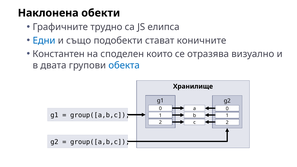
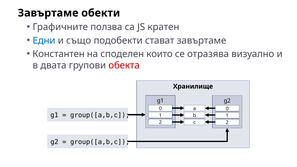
Наклонена: Наклонена -> Завъртаме (48, 13)
трудно: трудно -> ползва (106, 27)
елипса: елипса -> кратен (163, 27)
стават коничните: коничните -> завъртаме (202, 40)
обекта colour: blue -> red (124, 65)
